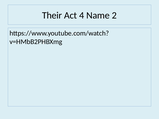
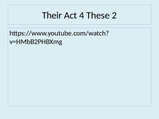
Name: Name -> These (98, 15)
